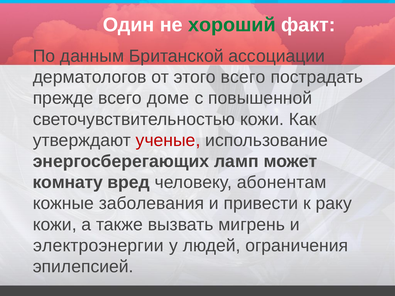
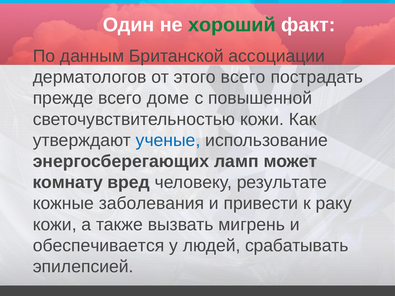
ученые colour: red -> blue (168, 140)
абонентам: абонентам -> результате (282, 183)
электроэнергии: электроэнергии -> обеспечивается (99, 246)
ограничения: ограничения -> срабатывать (297, 246)
